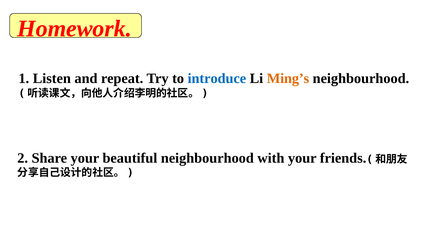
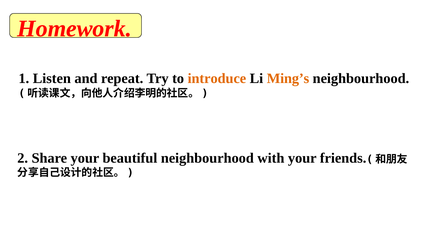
introduce colour: blue -> orange (217, 79)
